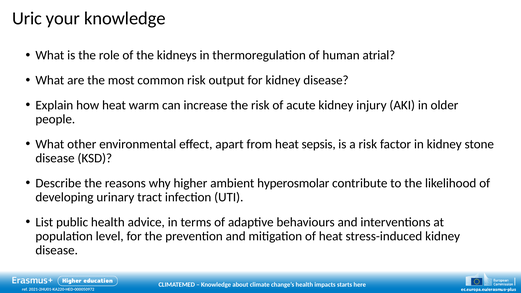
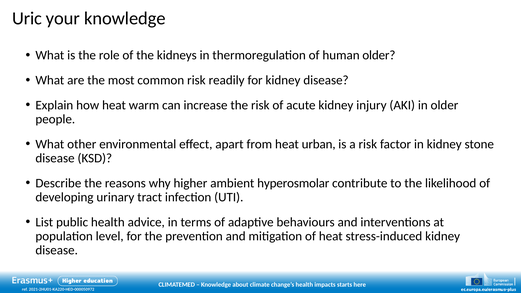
human atrial: atrial -> older (379, 55)
output: output -> readily (227, 80)
sepsis: sepsis -> urban (319, 144)
